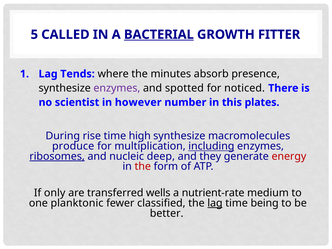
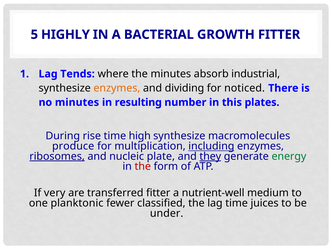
CALLED: CALLED -> HIGHLY (65, 35)
BACTERIAL underline: present -> none (159, 35)
presence: presence -> industrial (256, 74)
enzymes colour: purple -> orange (117, 88)
spotted: spotted -> dividing (184, 88)
no scientist: scientist -> minutes (77, 102)
however: however -> resulting (138, 102)
deep: deep -> plate (161, 156)
they underline: none -> present (210, 156)
energy colour: red -> green (289, 156)
only: only -> very (55, 193)
transferred wells: wells -> fitter (158, 193)
nutrient-rate: nutrient-rate -> nutrient-well (213, 193)
lag underline: present -> none (215, 203)
being: being -> juices (265, 203)
better: better -> under (167, 213)
